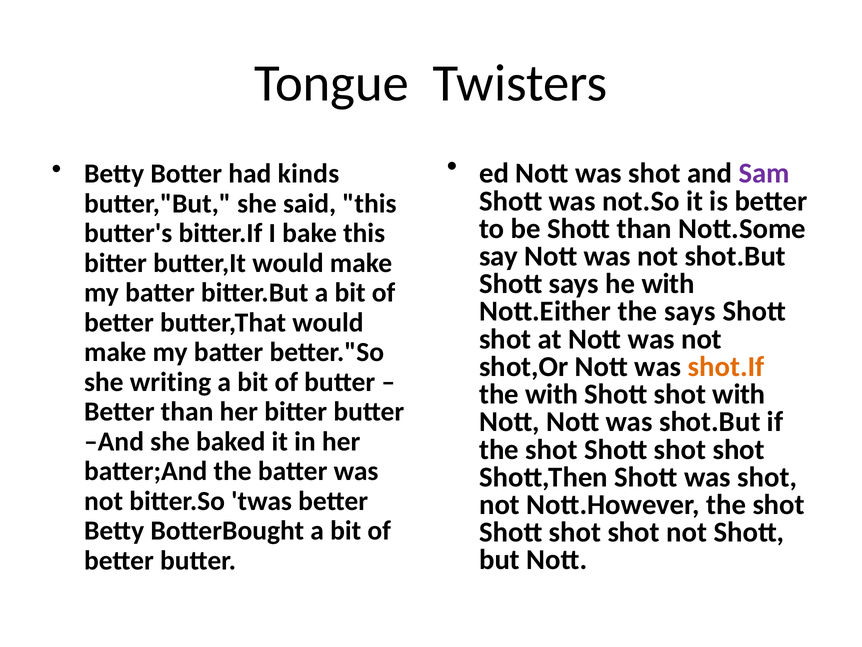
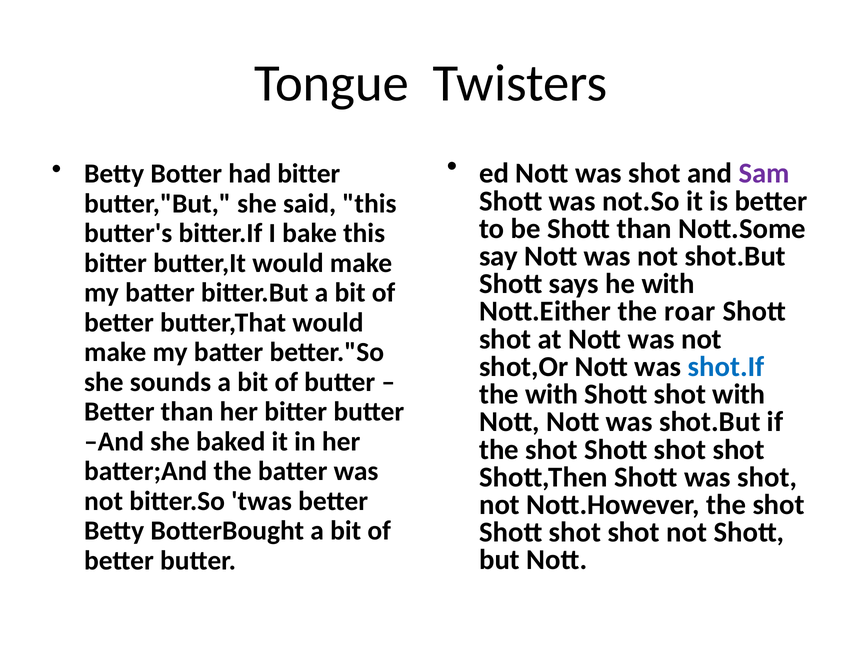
had kinds: kinds -> bitter (309, 174)
the says: says -> roar (690, 311)
shot.If colour: orange -> blue (726, 366)
writing: writing -> sounds (170, 382)
